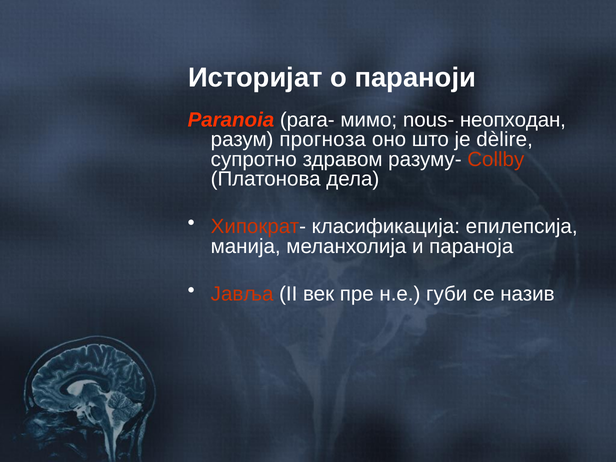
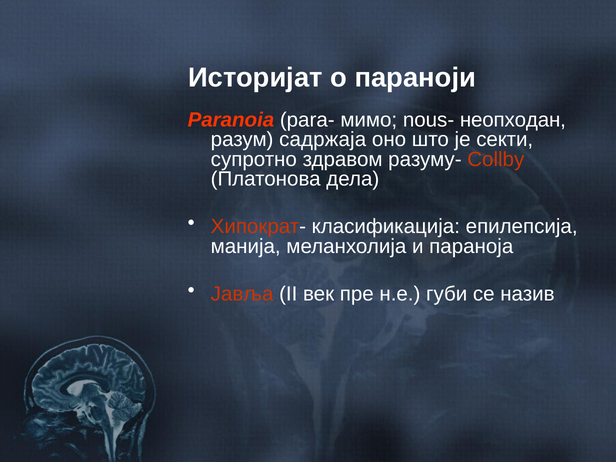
прогноза: прогноза -> садржаја (323, 140)
dèlire: dèlire -> секти (505, 140)
